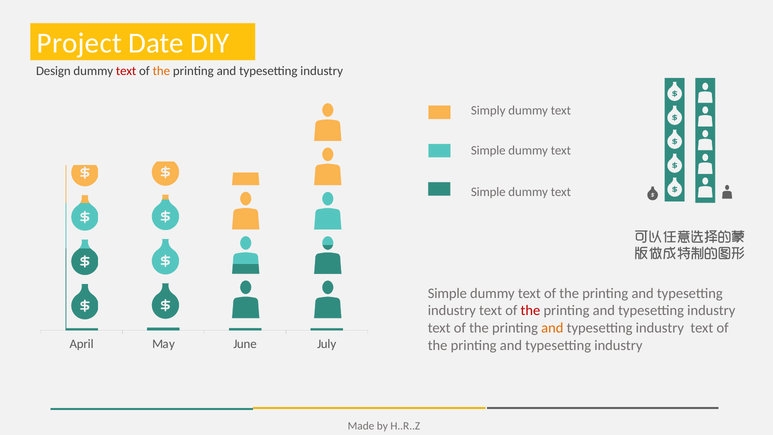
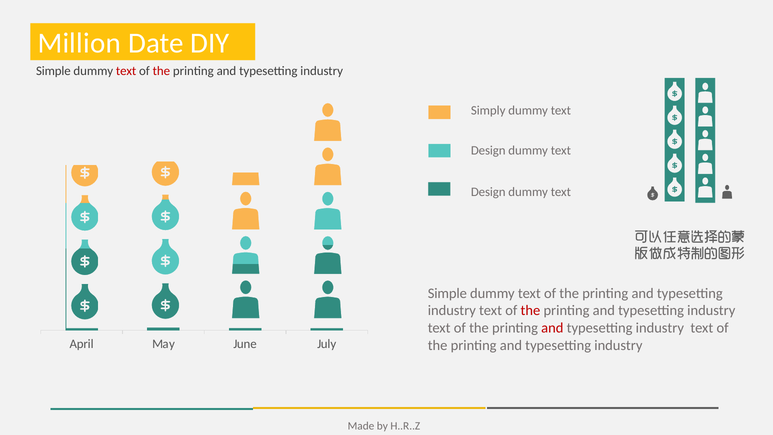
Project: Project -> Million (79, 43)
Design: Design -> Simple (53, 71)
the colour: orange -> red (161, 71)
Simple: Simple -> Design (488, 151)
Simple: Simple -> Design (488, 192)
and colour: orange -> red (552, 328)
